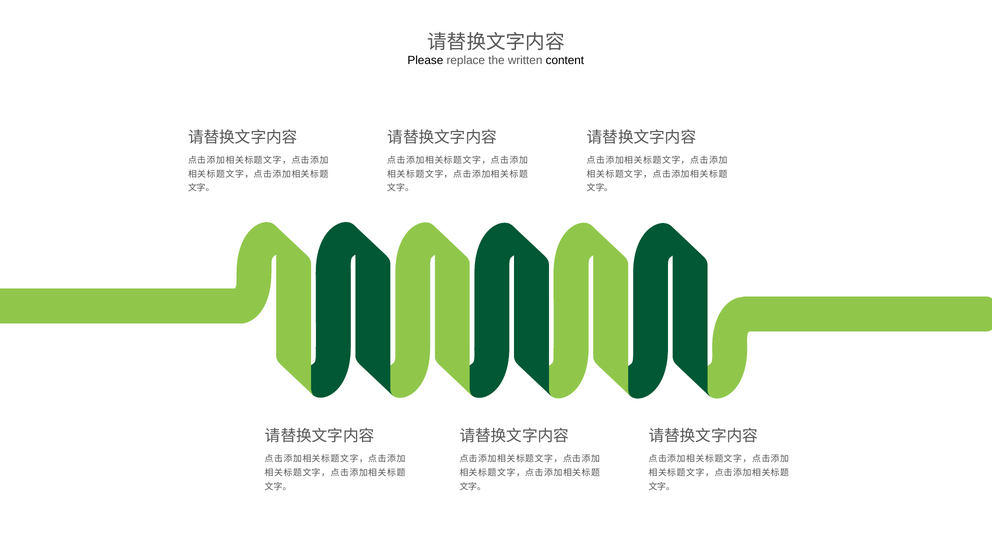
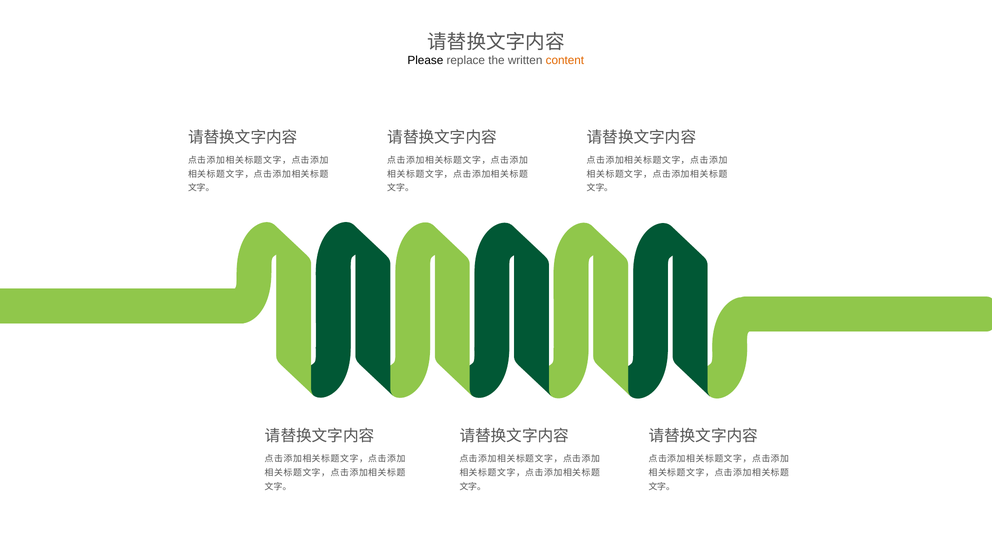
content colour: black -> orange (565, 60)
